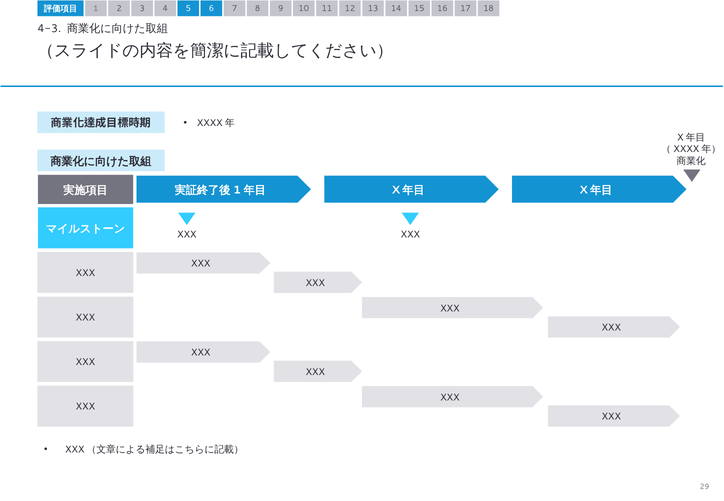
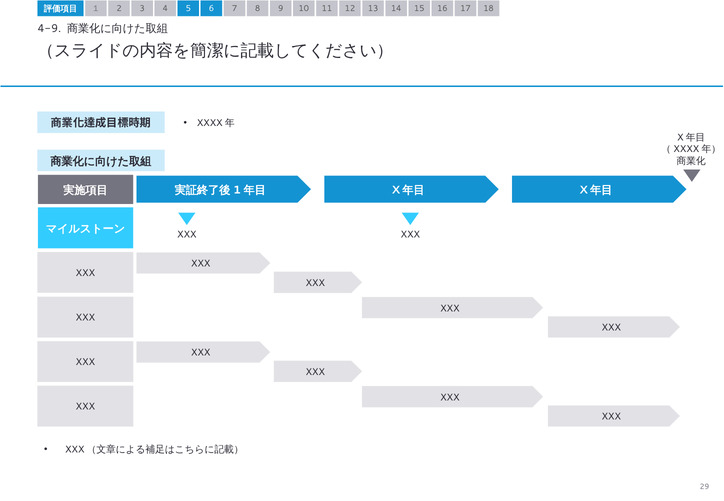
4-3: 4-3 -> 4-9 (49, 29)
